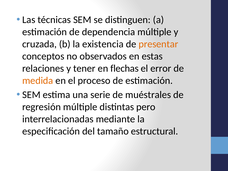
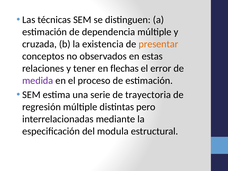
medida colour: orange -> purple (38, 81)
muéstrales: muéstrales -> trayectoria (148, 95)
tamaño: tamaño -> modula (113, 131)
